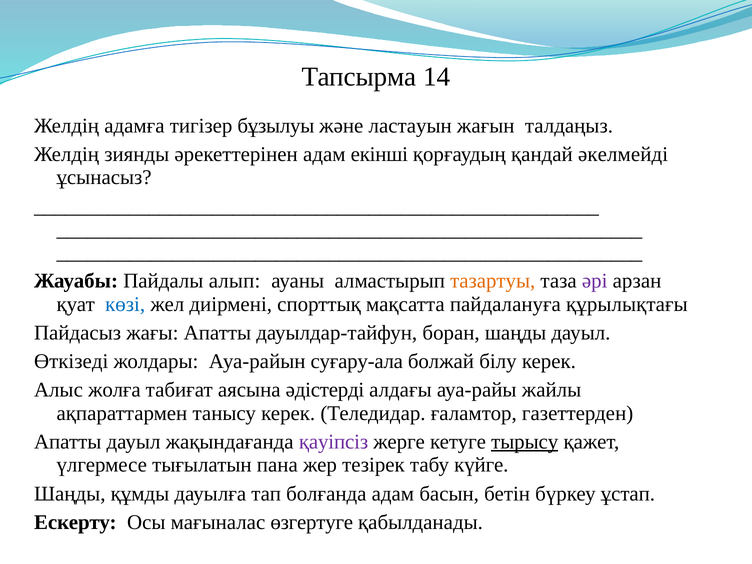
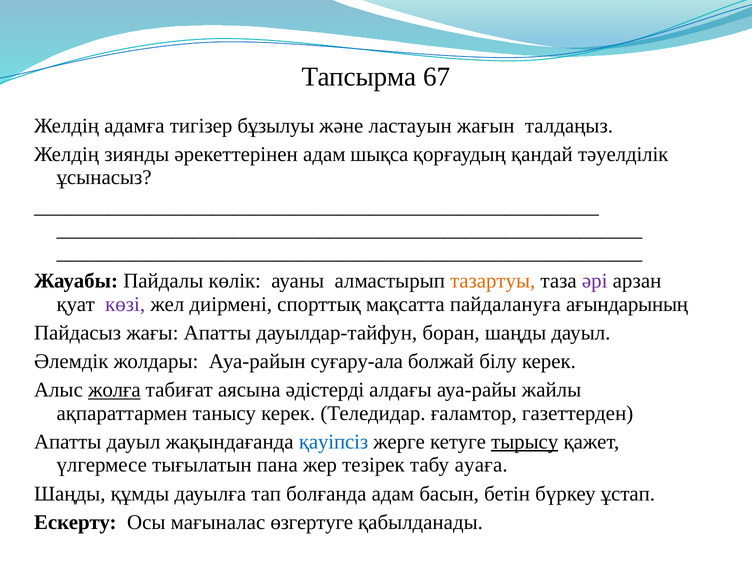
14: 14 -> 67 (437, 77)
екінші: екінші -> шықса (379, 154)
әкелмейді: әкелмейді -> тәуелділік (623, 154)
алып: алып -> көлік (235, 281)
көзі colour: blue -> purple (125, 304)
құрылықтағы: құрылықтағы -> ағындарының (627, 304)
Өткізеді: Өткізеді -> Әлемдік (71, 361)
жолға underline: none -> present (114, 390)
қауіпсіз colour: purple -> blue (334, 442)
күйге: күйге -> ауаға (481, 465)
